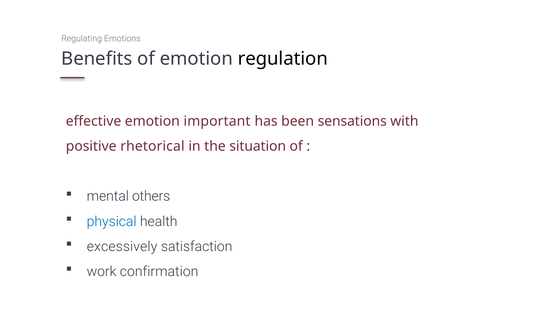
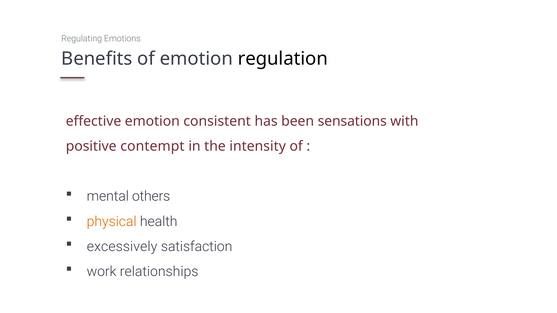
important: important -> consistent (217, 121)
rhetorical: rhetorical -> contempt (152, 146)
situation: situation -> intensity (258, 146)
physical colour: blue -> orange (112, 222)
confirmation: confirmation -> relationships (159, 272)
